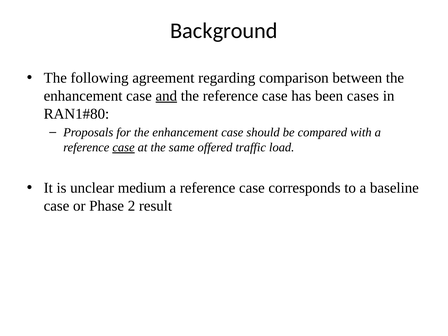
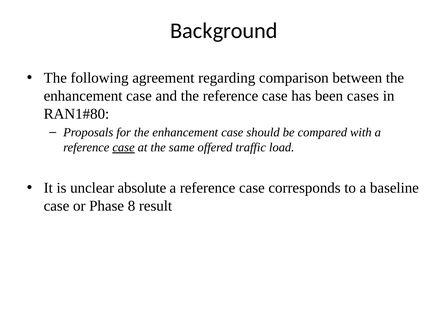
and underline: present -> none (166, 96)
medium: medium -> absolute (142, 188)
2: 2 -> 8 (131, 206)
